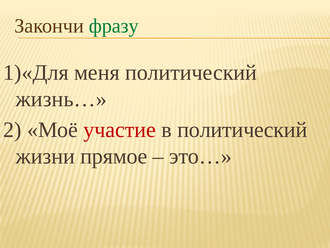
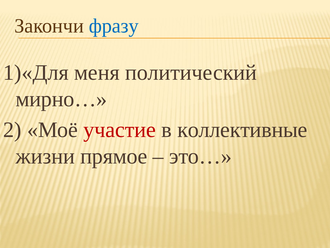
фразу colour: green -> blue (114, 26)
жизнь…: жизнь… -> мирно… (61, 99)
в политический: политический -> коллективные (242, 130)
